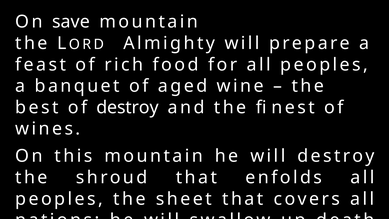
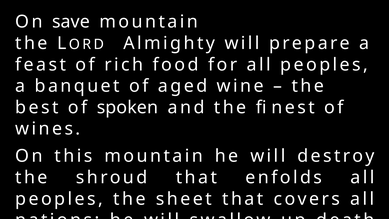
of destroy: destroy -> spoken (127, 107)
